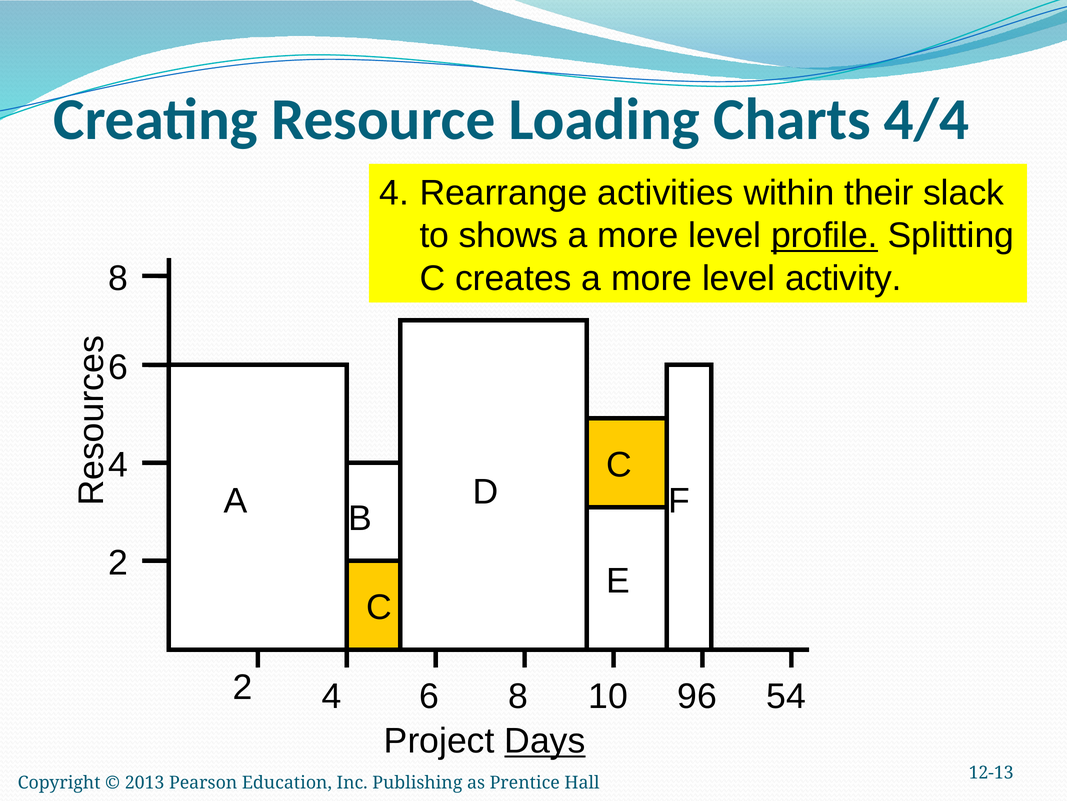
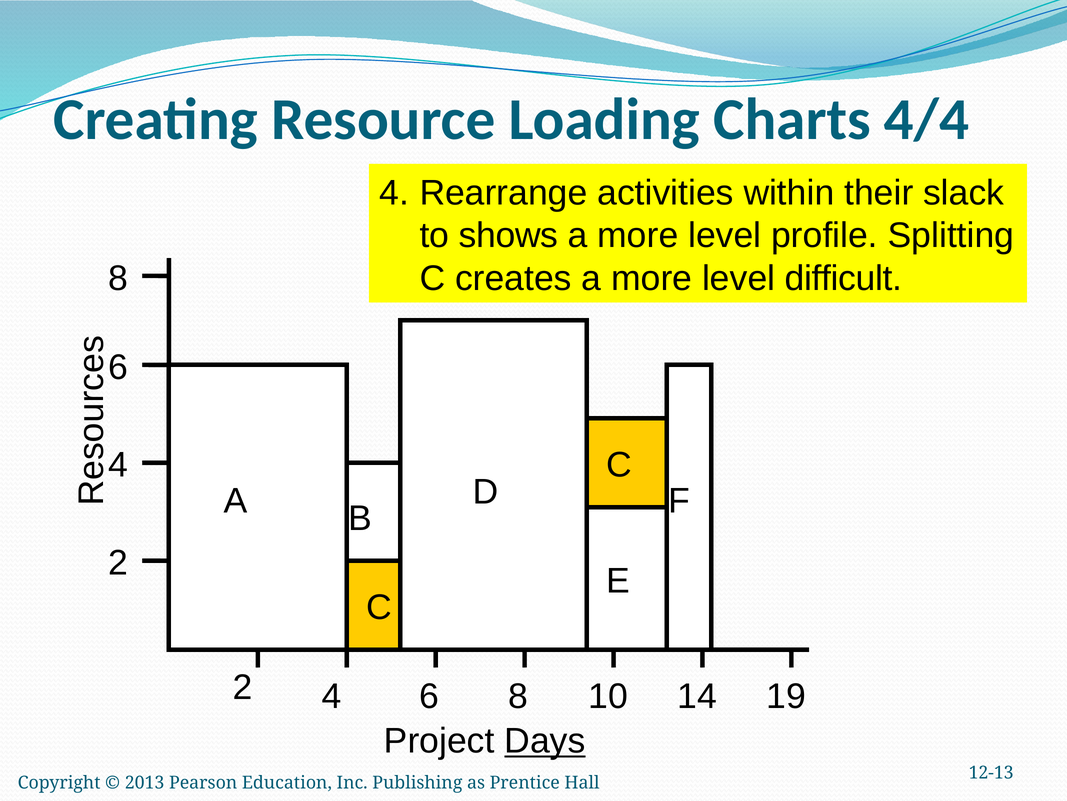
profile underline: present -> none (824, 235)
activity: activity -> difficult (843, 278)
96: 96 -> 14 (697, 696)
54: 54 -> 19 (786, 696)
